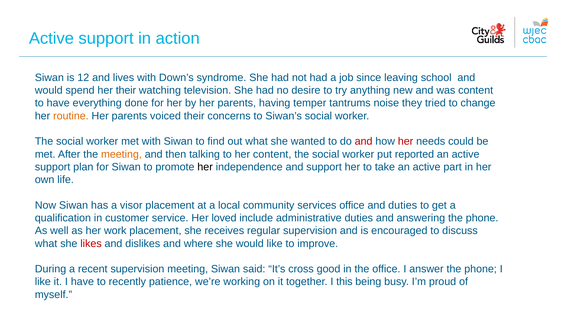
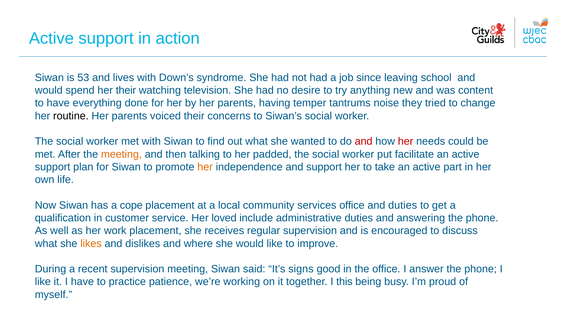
12: 12 -> 53 (83, 78)
routine colour: orange -> black (71, 116)
her content: content -> padded (272, 154)
reported: reported -> facilitate (414, 154)
her colour: black -> orange (205, 167)
visor: visor -> cope (131, 206)
likes colour: red -> orange (91, 244)
cross: cross -> signs (301, 269)
recently: recently -> practice (127, 282)
